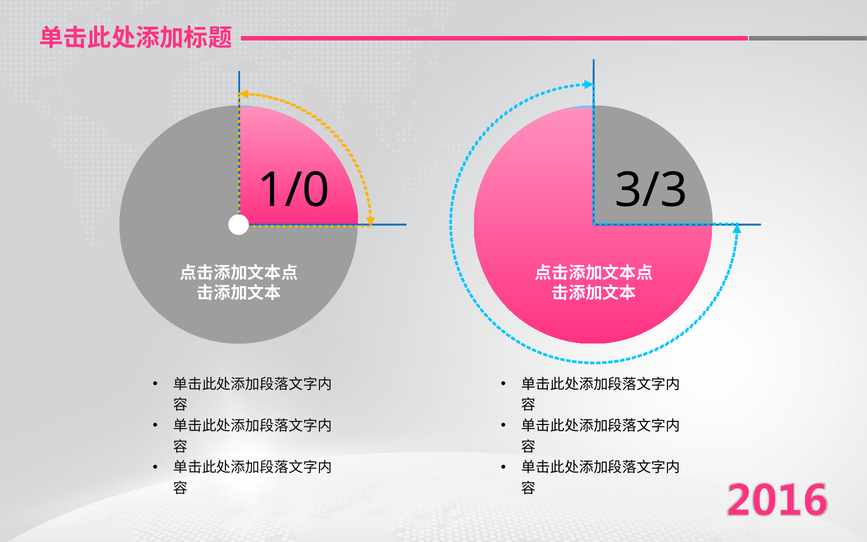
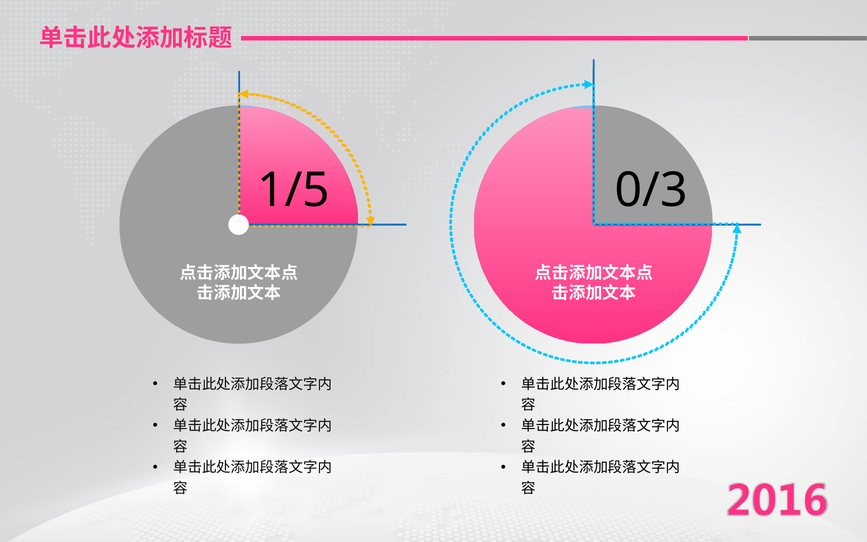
1/0: 1/0 -> 1/5 (294, 191)
3/3: 3/3 -> 0/3 (651, 191)
